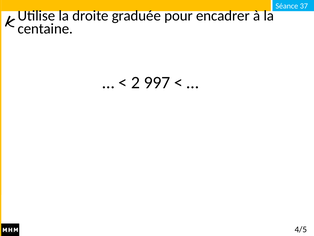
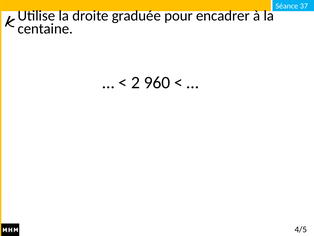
997: 997 -> 960 (157, 82)
